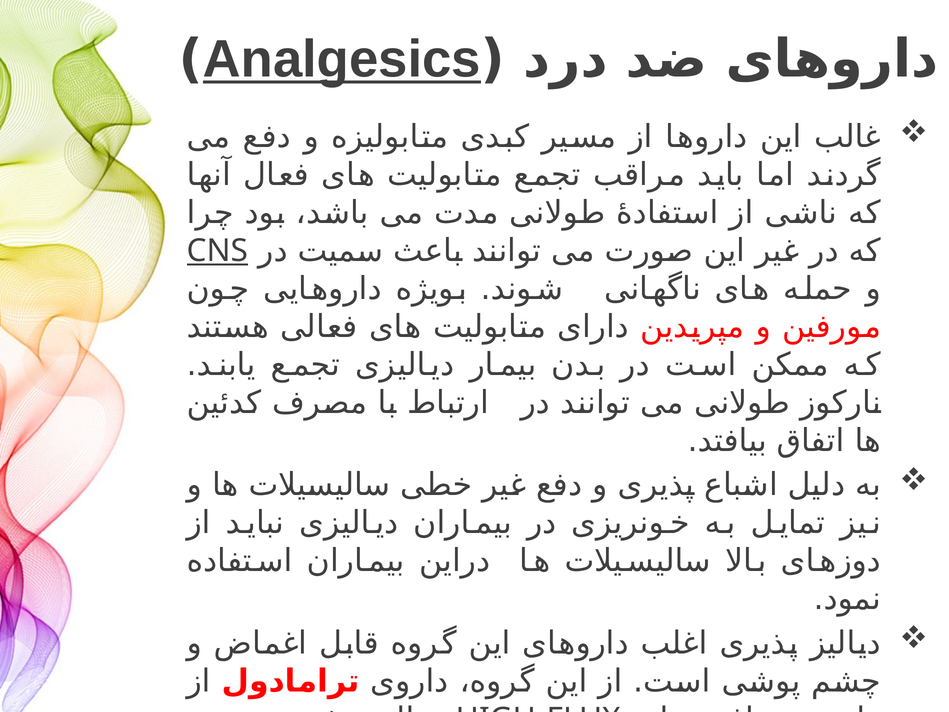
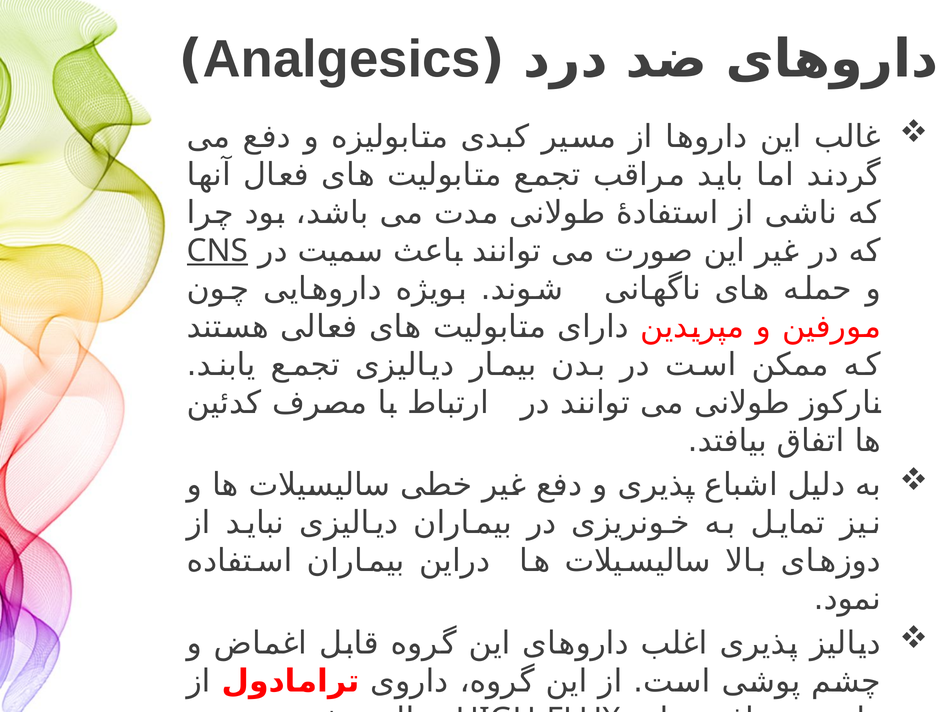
Analgesics underline: present -> none (342, 59)
